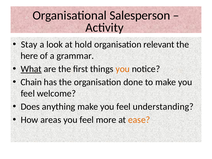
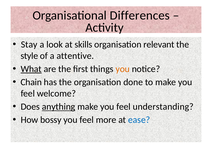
Salesperson: Salesperson -> Differences (140, 15)
hold: hold -> skills (83, 44)
here: here -> style (29, 56)
grammar: grammar -> attentive (75, 56)
anything underline: none -> present (59, 107)
areas: areas -> bossy (51, 120)
ease colour: orange -> blue (139, 120)
